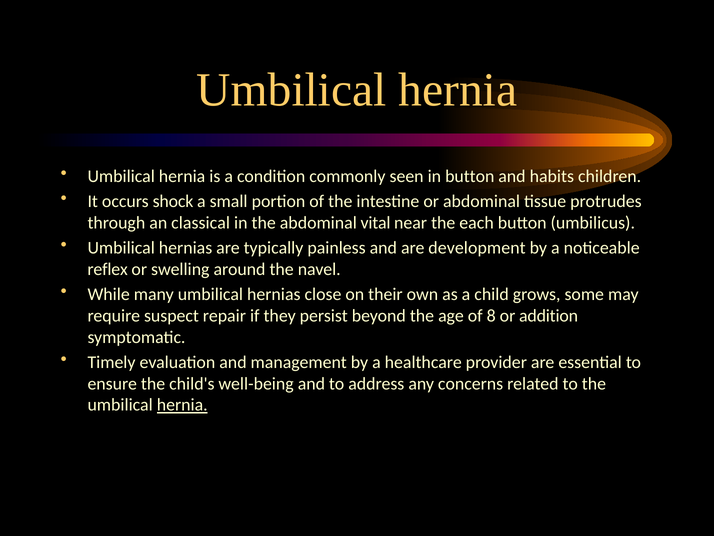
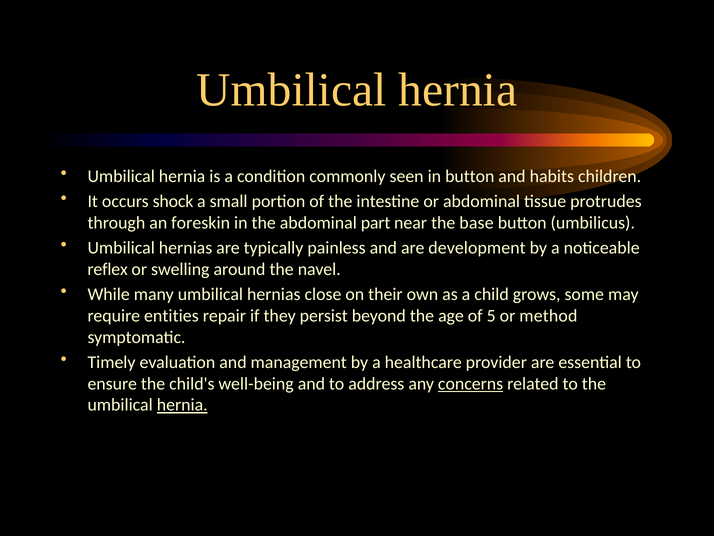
classical: classical -> foreskin (201, 223)
vital: vital -> part (376, 223)
each: each -> base (476, 223)
suspect: suspect -> entities (171, 315)
8: 8 -> 5 (491, 315)
addition: addition -> method (548, 315)
concerns underline: none -> present (471, 383)
